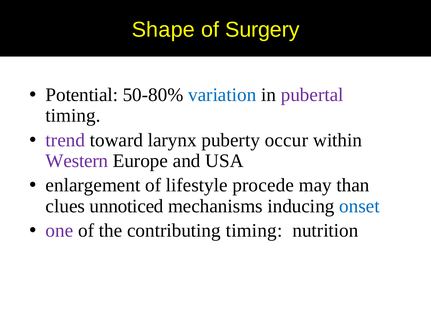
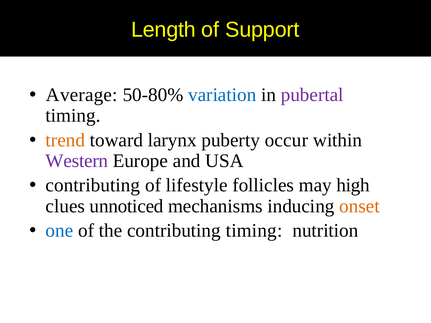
Shape: Shape -> Length (164, 30)
Surgery: Surgery -> Support (262, 30)
Potential: Potential -> Average (82, 95)
trend colour: purple -> orange (65, 140)
enlargement: enlargement -> contributing (93, 185)
procede: procede -> follicles (263, 185)
than: than -> high (353, 185)
onset colour: blue -> orange (359, 206)
one colour: purple -> blue (59, 231)
